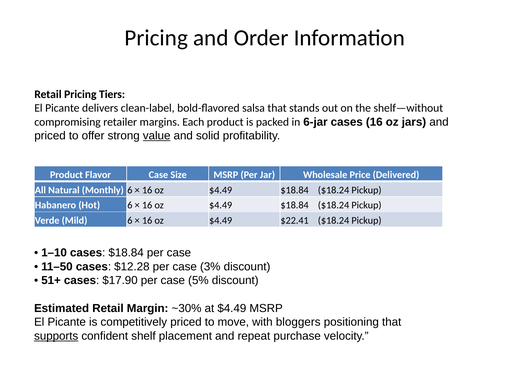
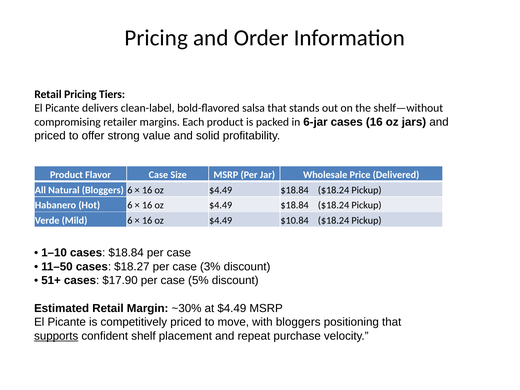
value underline: present -> none (157, 136)
Natural Monthly: Monthly -> Bloggers (103, 190)
$22.41: $22.41 -> $10.84 (295, 221)
$12.28: $12.28 -> $18.27 (132, 267)
